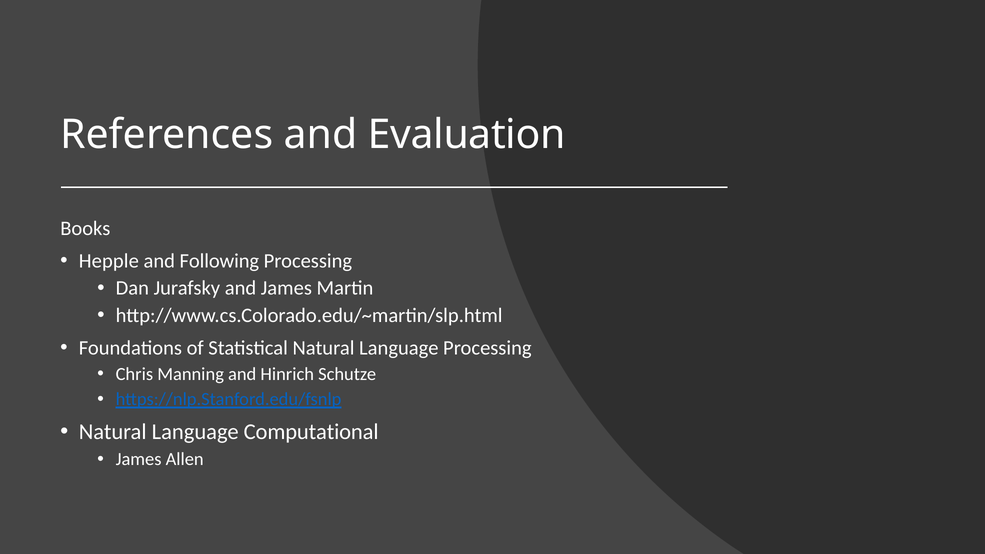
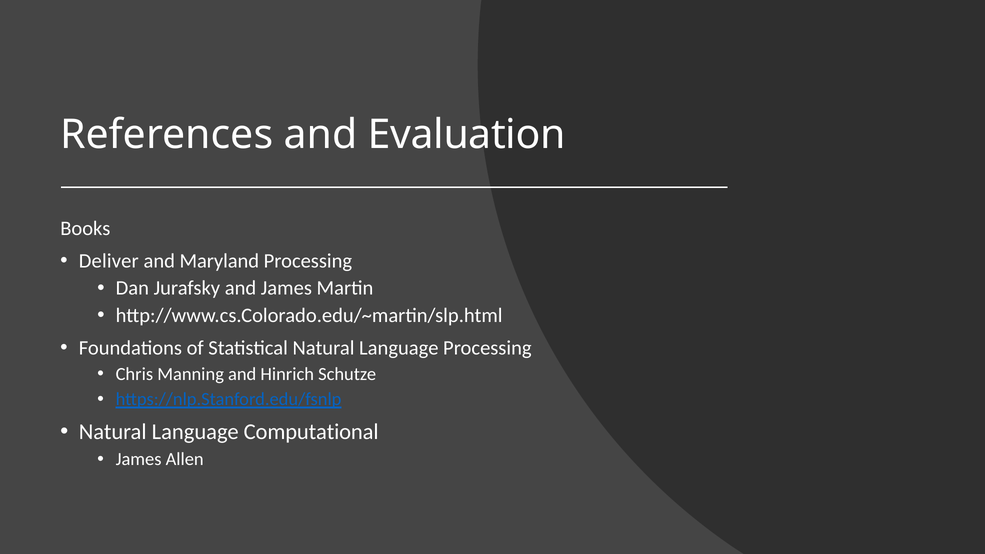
Hepple: Hepple -> Deliver (109, 261)
Following: Following -> Maryland (219, 261)
